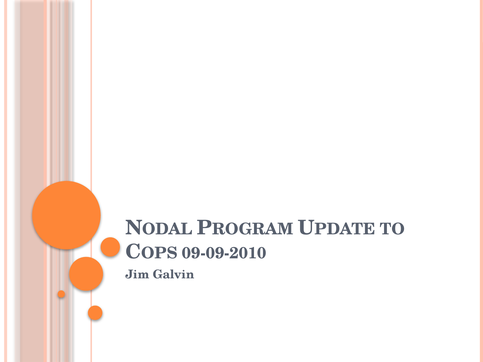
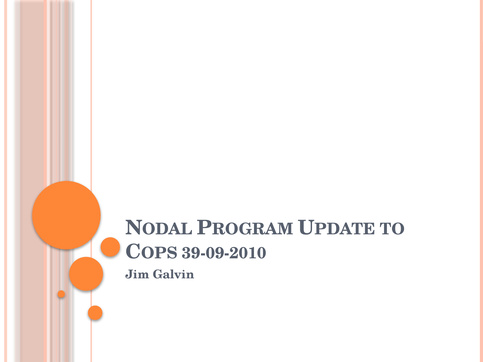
09-09-2010: 09-09-2010 -> 39-09-2010 (224, 253)
